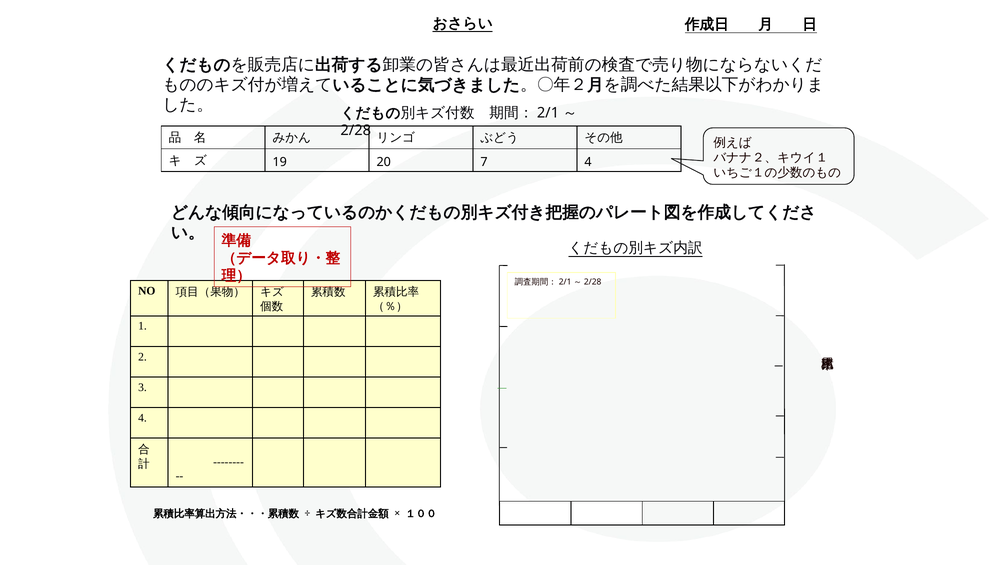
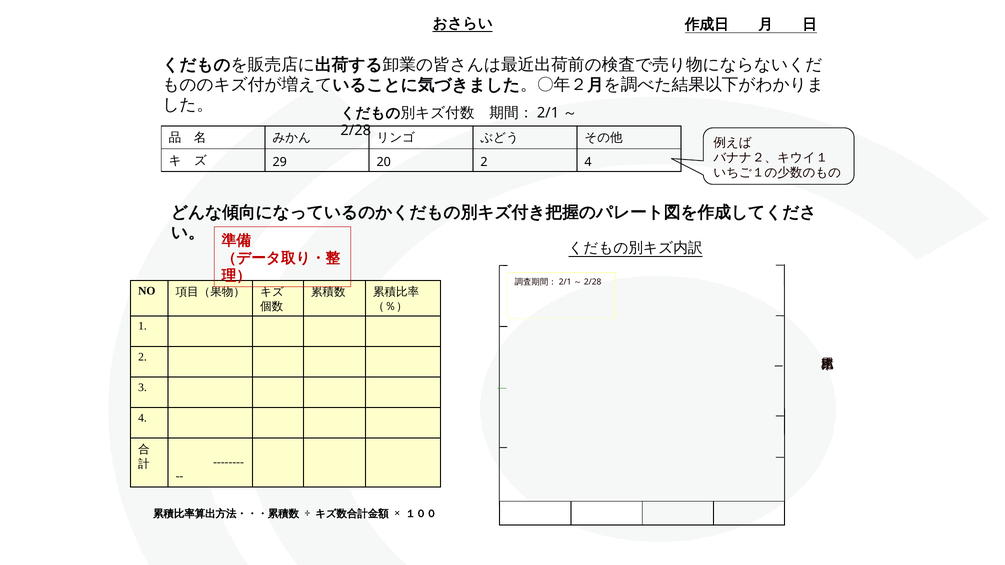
19: 19 -> 29 (280, 162)
20 7: 7 -> 2 (484, 162)
